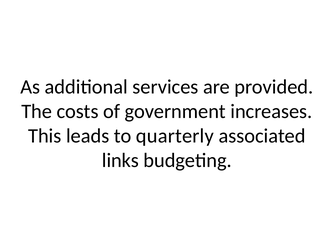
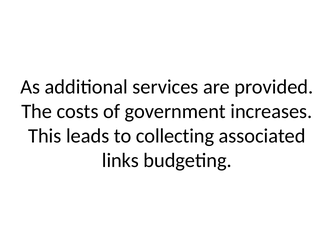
quarterly: quarterly -> collecting (175, 136)
